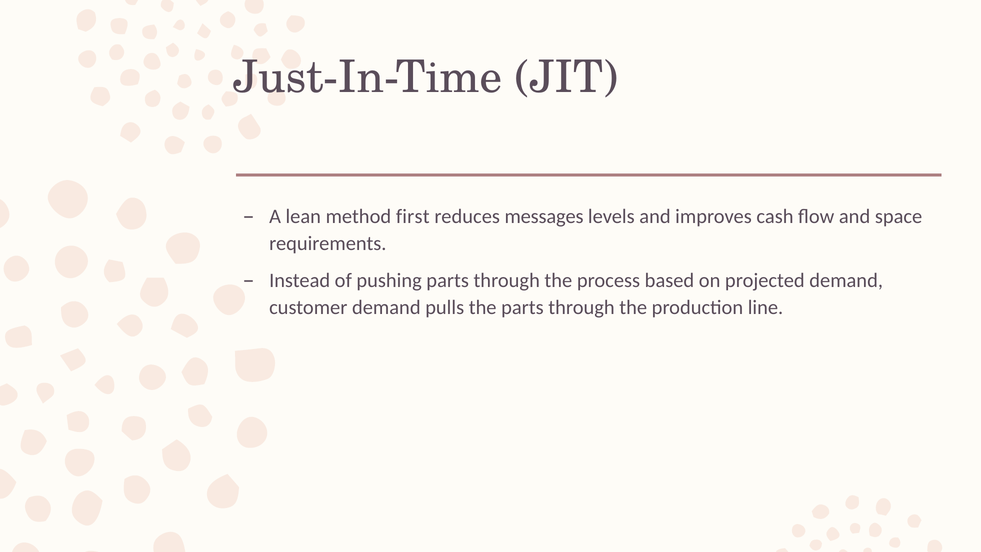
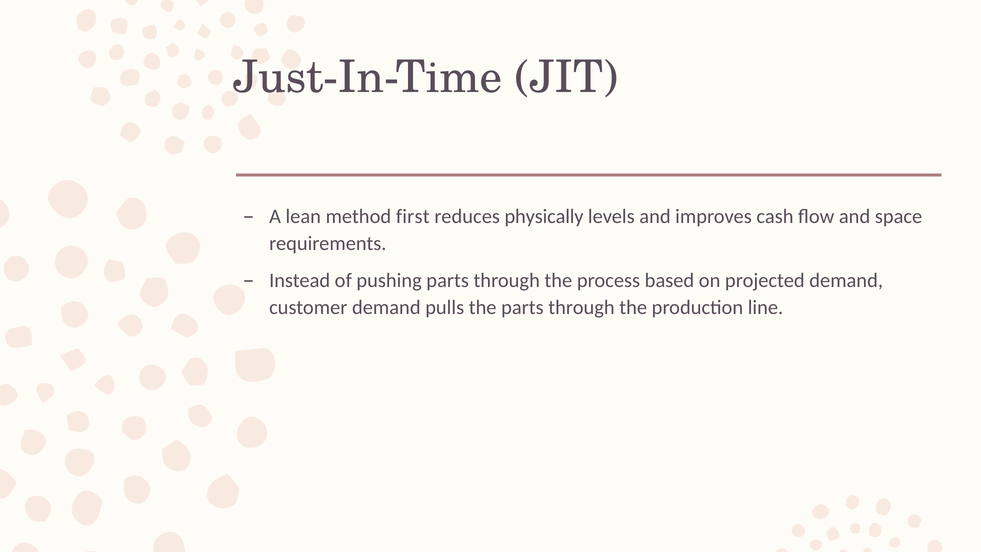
messages: messages -> physically (544, 216)
